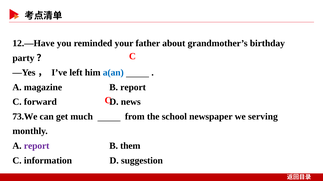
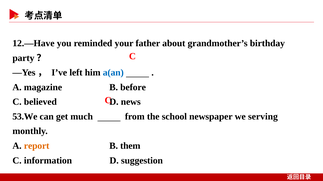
B report: report -> before (133, 88)
forward: forward -> believed (40, 102)
73.We: 73.We -> 53.We (25, 117)
report colour: purple -> orange (37, 146)
